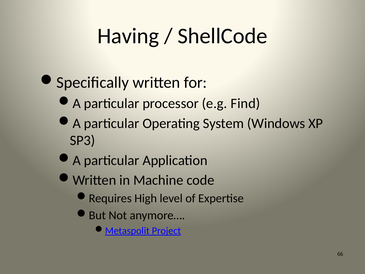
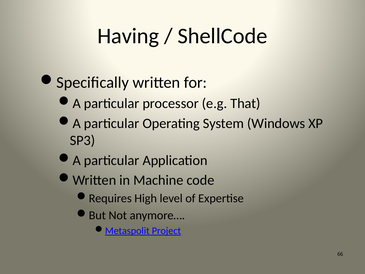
Find: Find -> That (245, 103)
